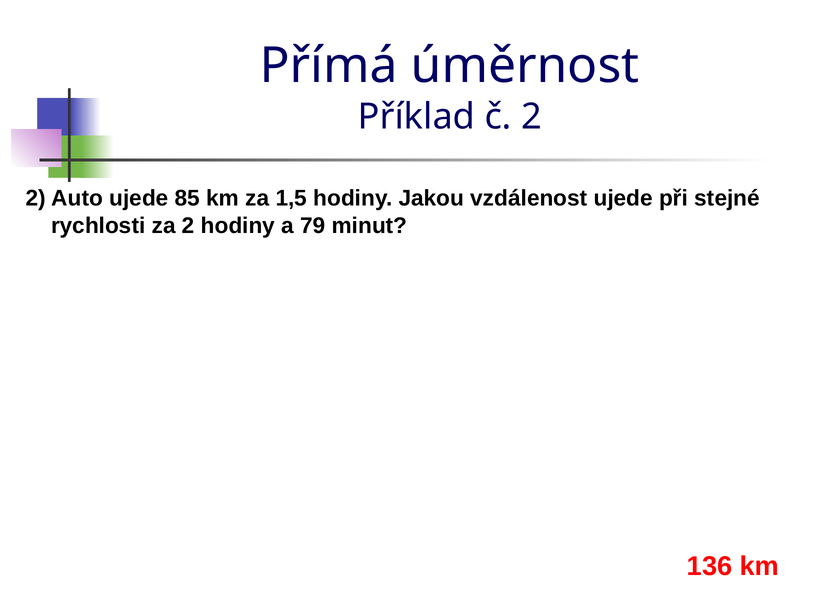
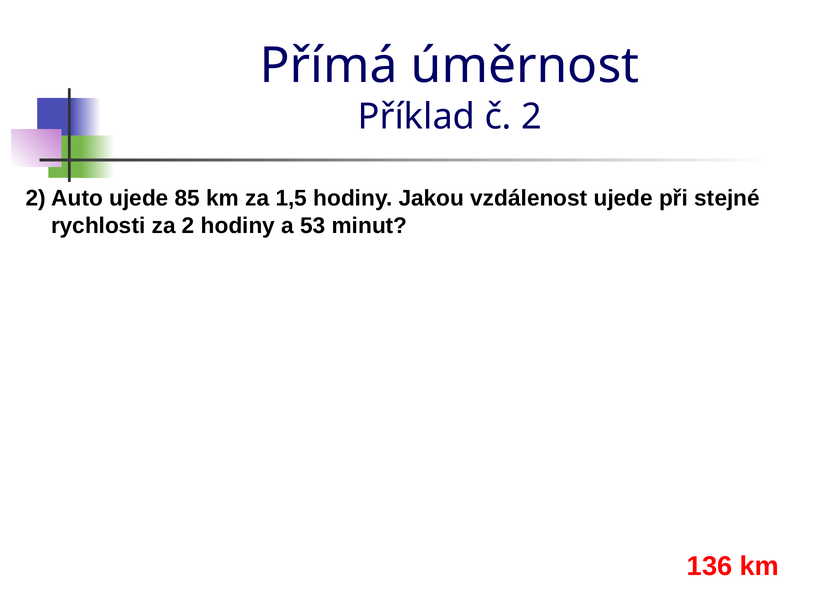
79: 79 -> 53 (313, 226)
